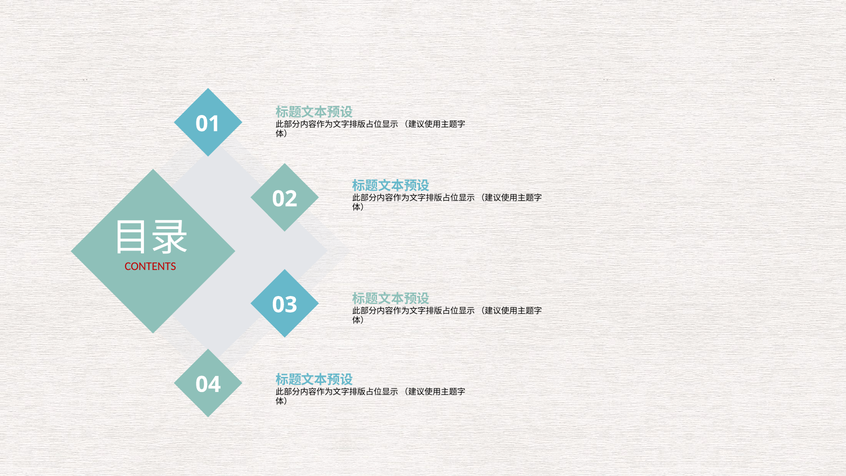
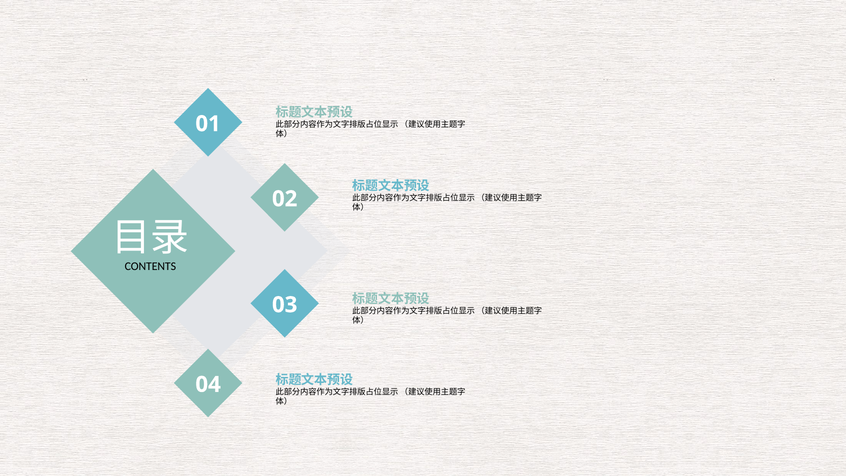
CONTENTS colour: red -> black (150, 266)
